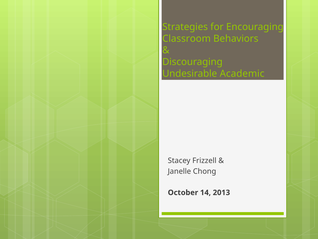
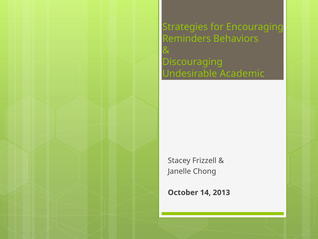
Classroom: Classroom -> Reminders (187, 38)
